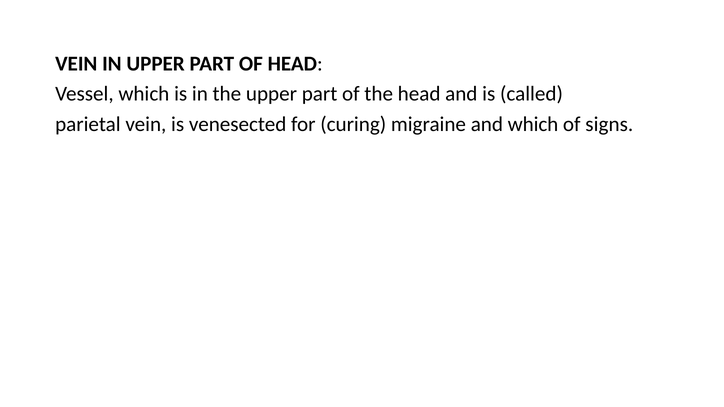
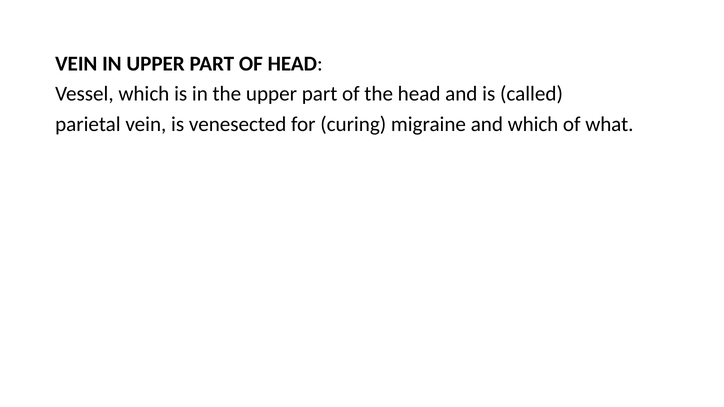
signs: signs -> what (609, 124)
